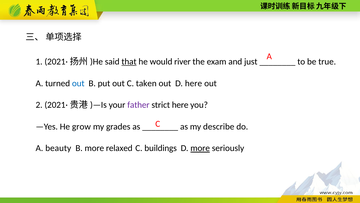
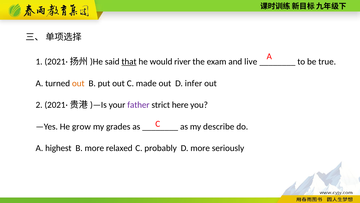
just: just -> live (251, 61)
out colour: blue -> orange (78, 83)
taken: taken -> made (146, 83)
D here: here -> infer (194, 83)
beauty: beauty -> highest (58, 148)
buildings: buildings -> probably (161, 148)
more underline: present -> none (200, 148)
